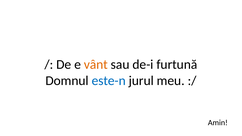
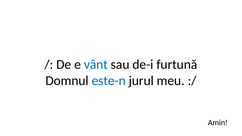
vânt colour: orange -> blue (96, 65)
